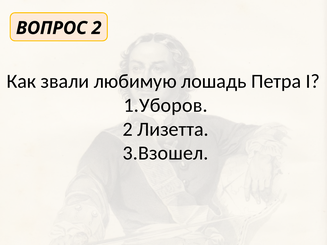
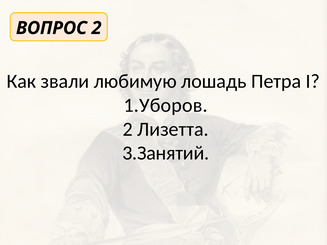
3.Взошел: 3.Взошел -> 3.Занятий (166, 153)
